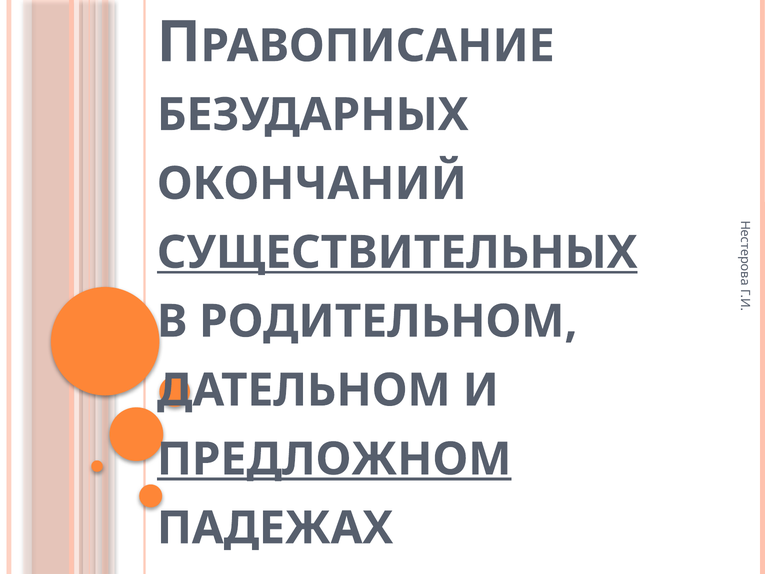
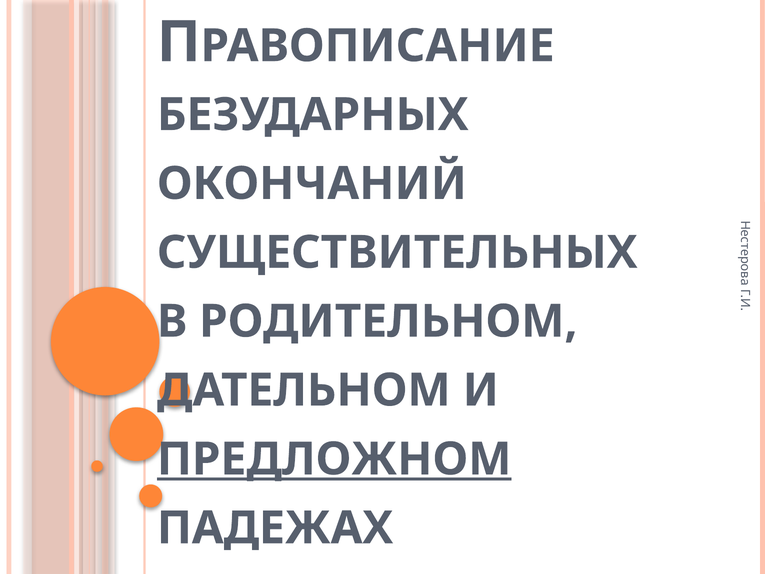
СУЩЕСТВИТЕЛЬНЫХ underline: present -> none (397, 253)
